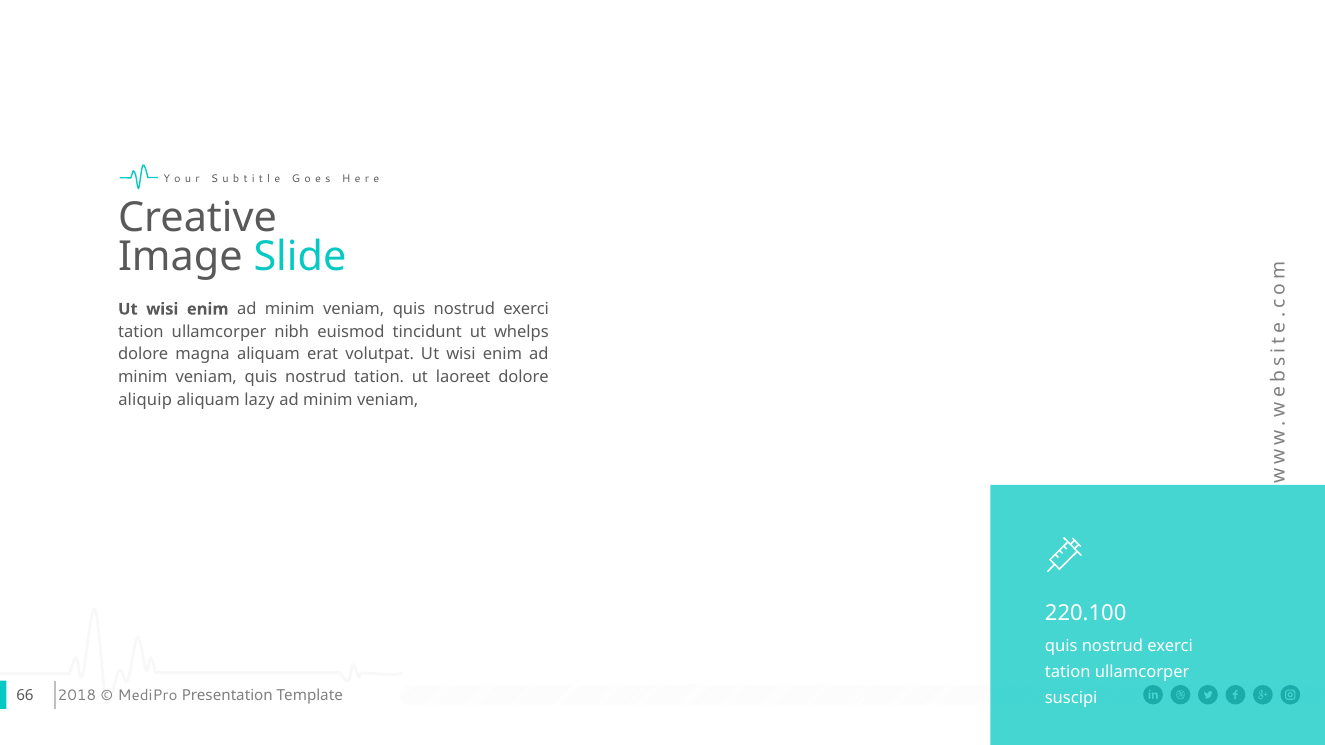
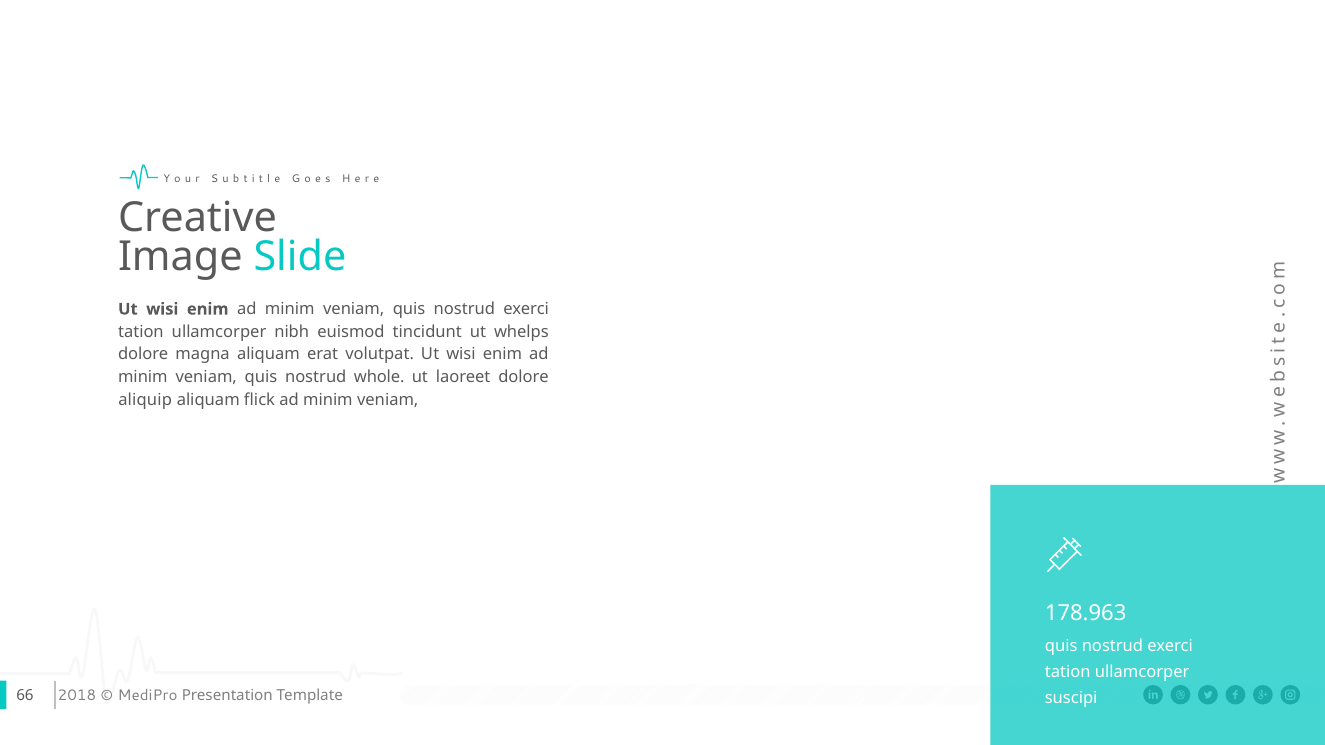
nostrud tation: tation -> whole (379, 377)
lazy: lazy -> flick (260, 400)
220.100: 220.100 -> 178.963 (1086, 613)
